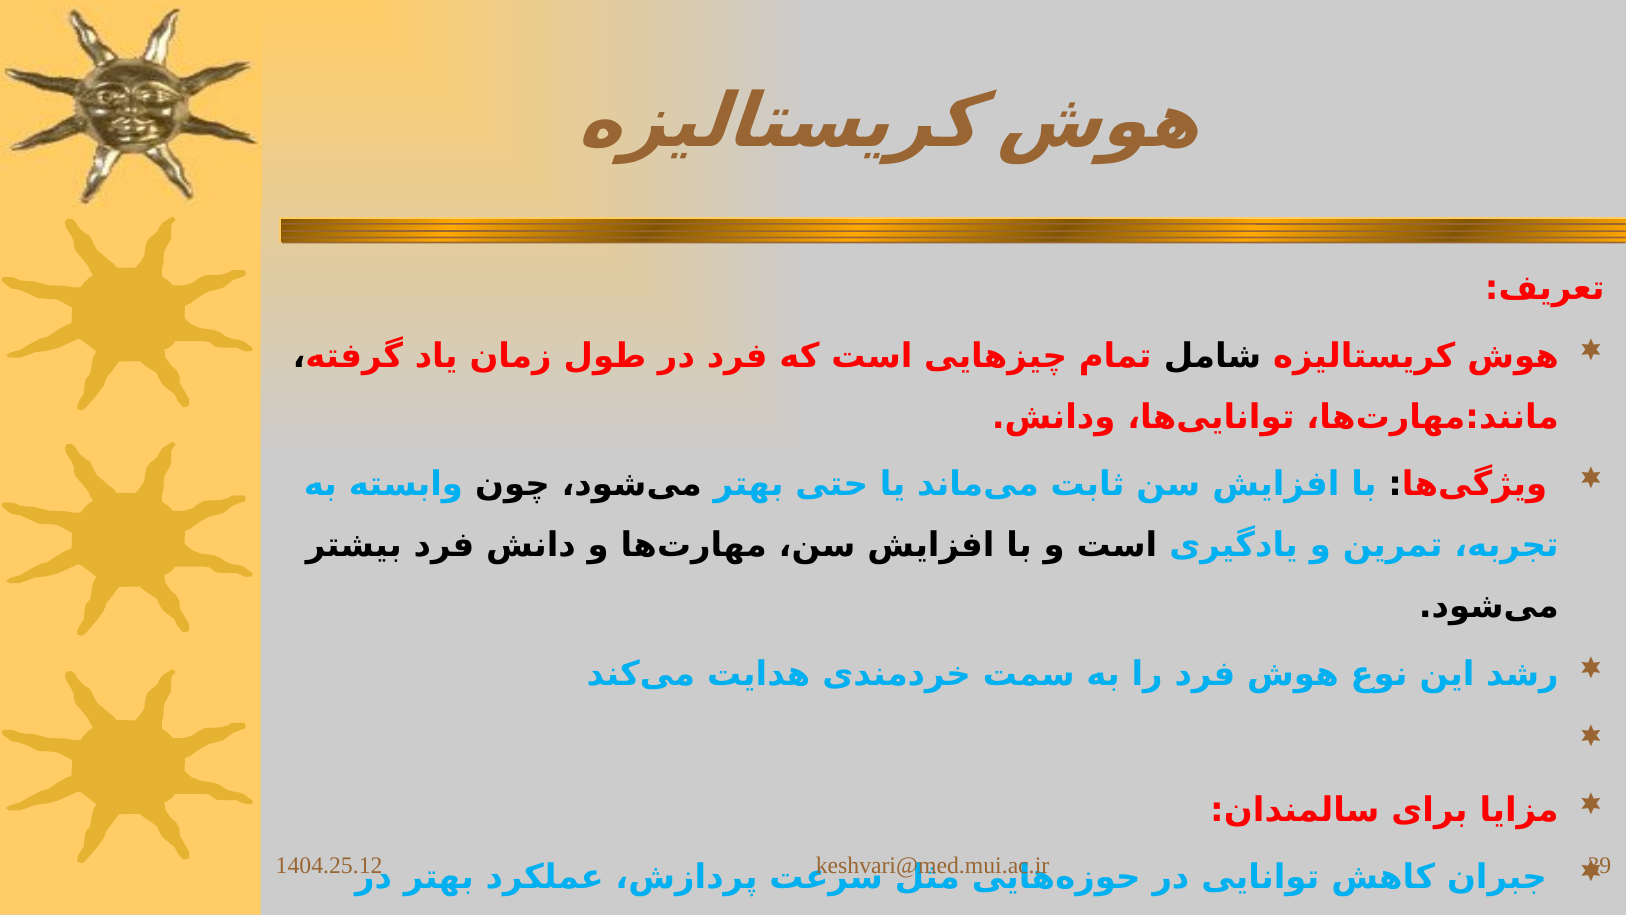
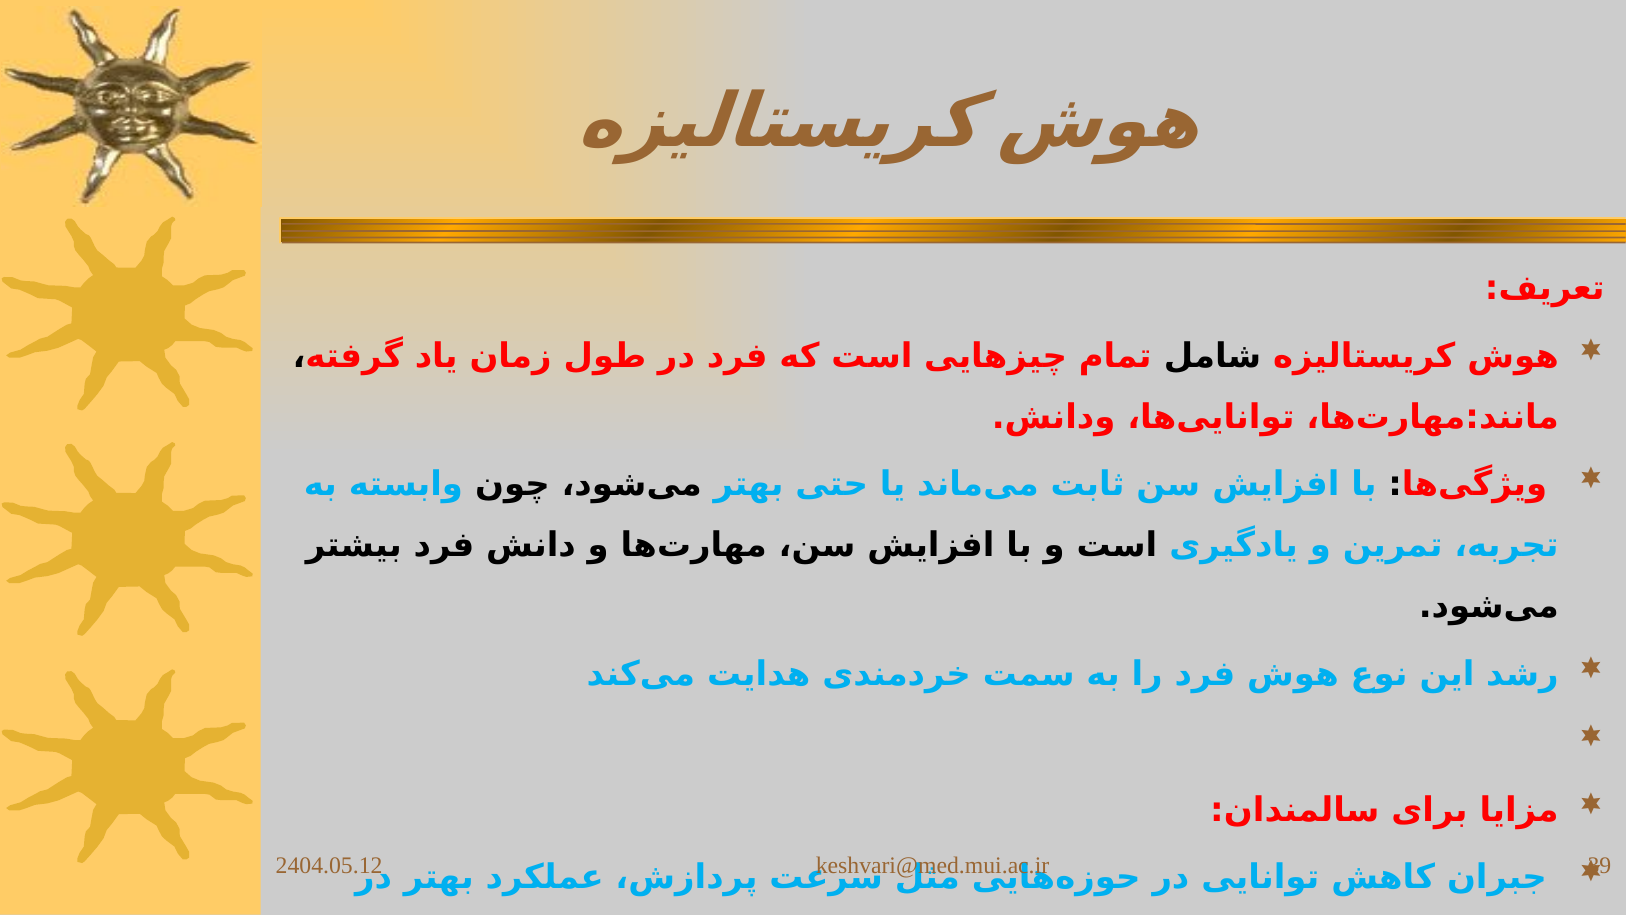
1404.25.12: 1404.25.12 -> 2404.05.12 (329, 865)
